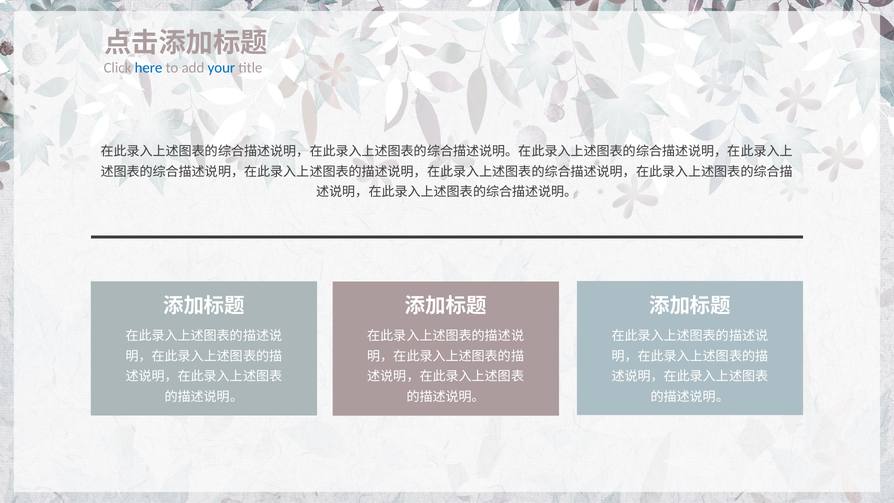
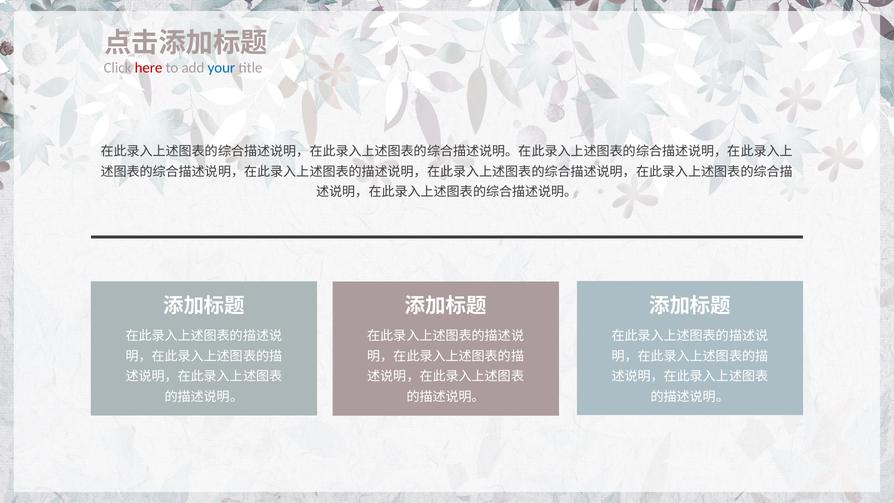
here colour: blue -> red (149, 68)
